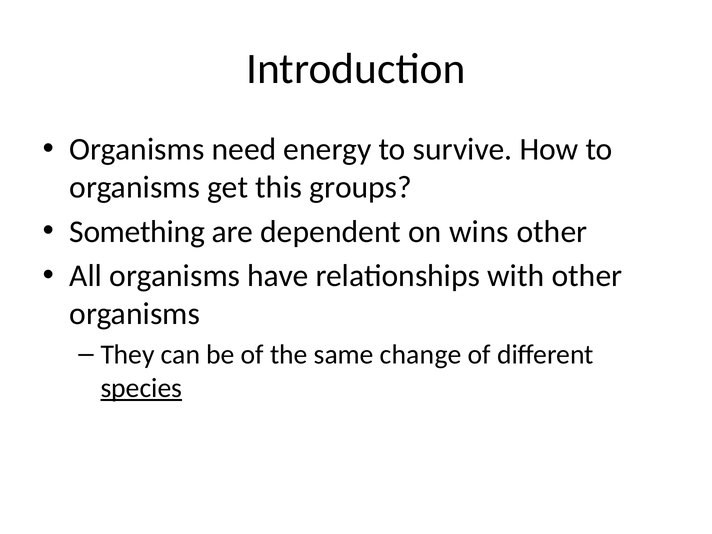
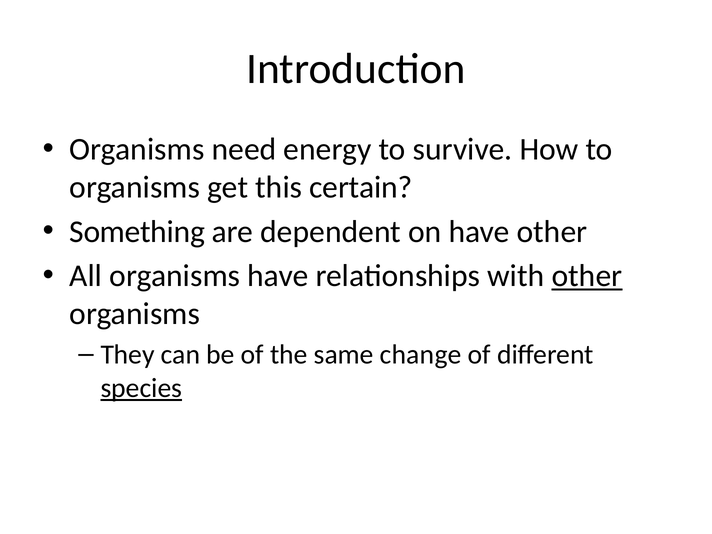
groups: groups -> certain (361, 187)
on wins: wins -> have (479, 232)
other underline: none -> present (587, 276)
